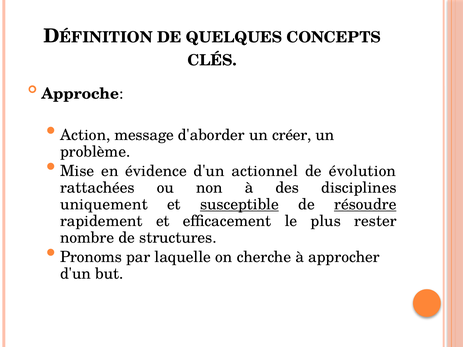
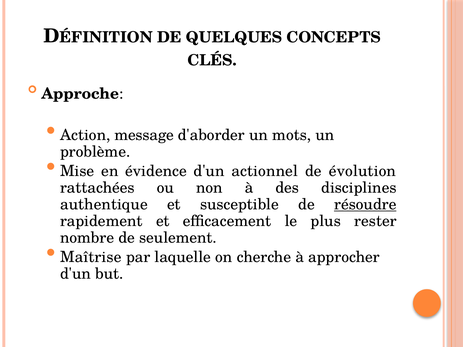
créer: créer -> mots (292, 135)
uniquement: uniquement -> authentique (104, 204)
susceptible underline: present -> none (239, 204)
structures: structures -> seulement (178, 238)
Pronoms: Pronoms -> Maîtrise (91, 257)
